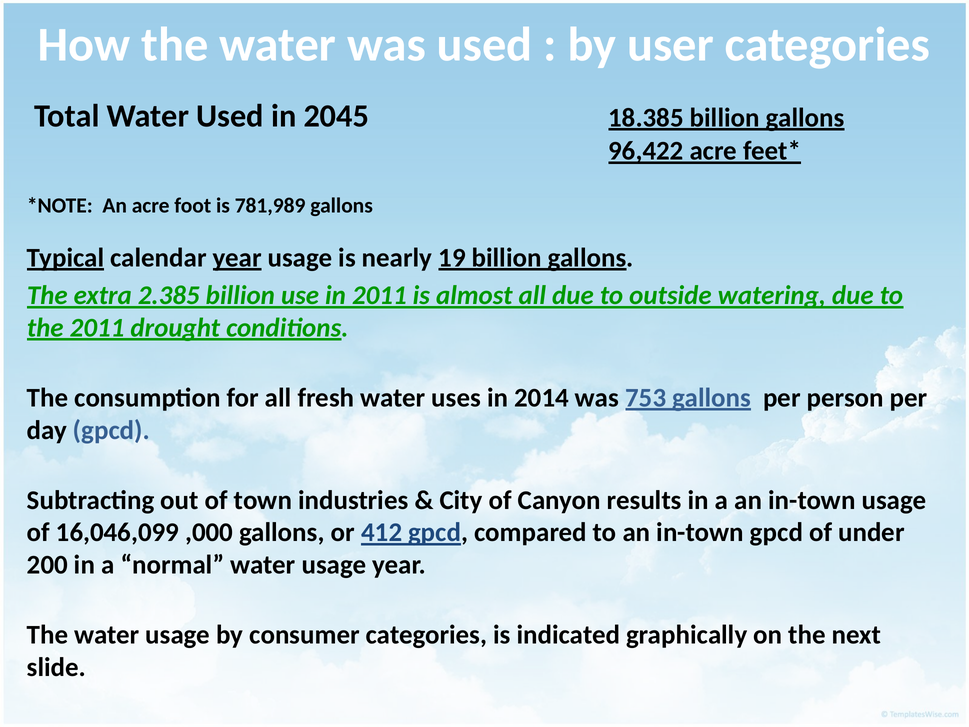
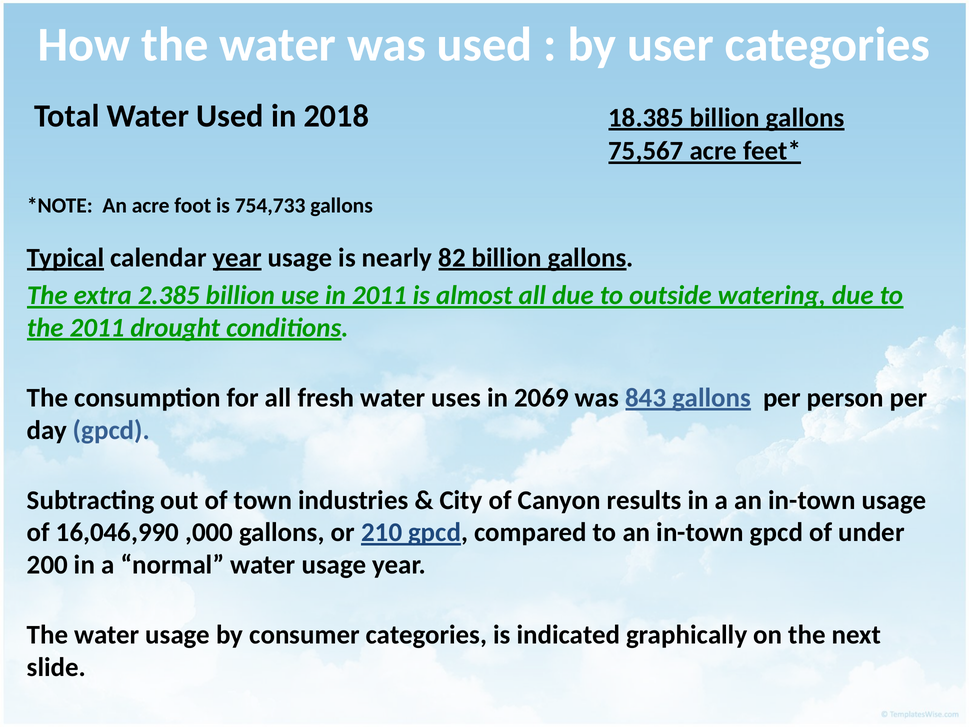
2045: 2045 -> 2018 (336, 116)
96,422: 96,422 -> 75,567 (646, 151)
781,989: 781,989 -> 754,733 (270, 206)
19: 19 -> 82 (452, 258)
2014: 2014 -> 2069 (542, 398)
753: 753 -> 843 (646, 398)
16,046,099: 16,046,099 -> 16,046,990 (117, 532)
412: 412 -> 210 (382, 532)
